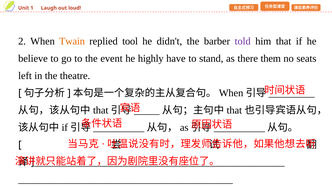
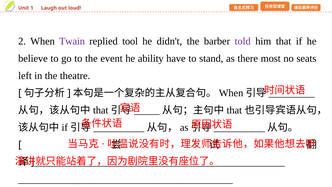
Twain colour: orange -> purple (72, 41)
highly: highly -> ability (151, 58)
them: them -> most (271, 58)
